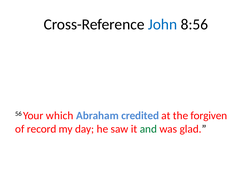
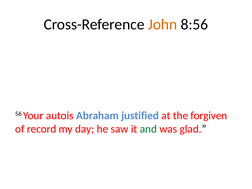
John colour: blue -> orange (163, 24)
which: which -> autois (60, 116)
credited: credited -> justified (140, 116)
